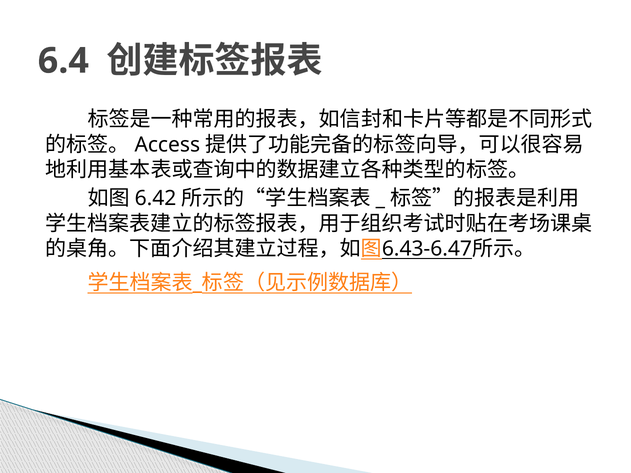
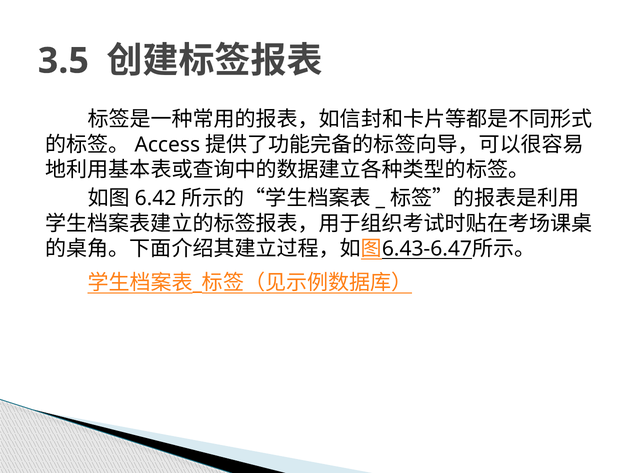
6.4: 6.4 -> 3.5 (63, 61)
